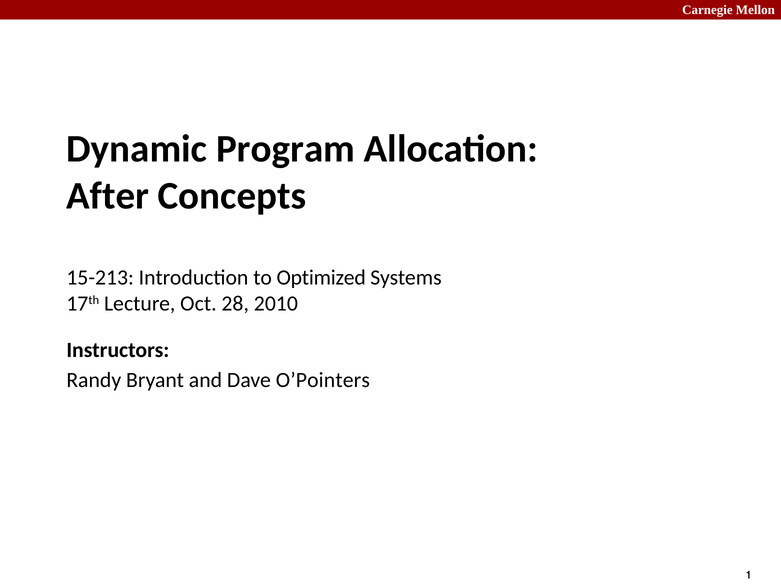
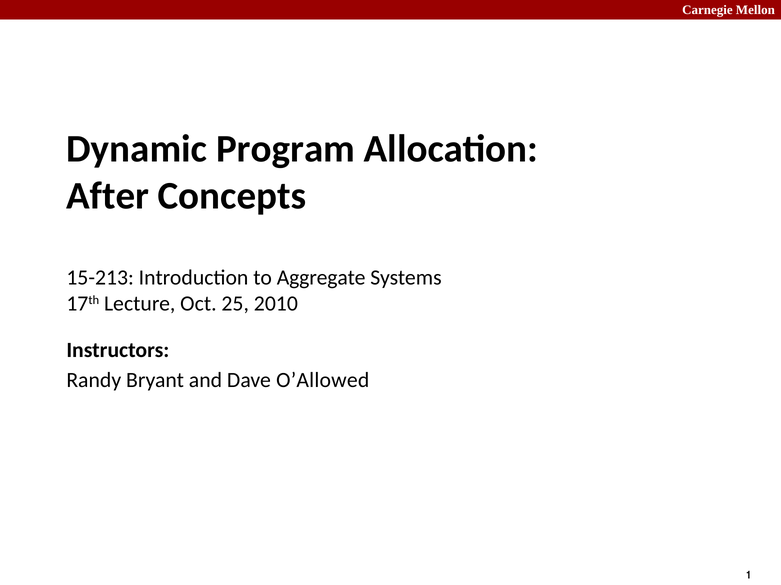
Optimized: Optimized -> Aggregate (321, 278)
28: 28 -> 25 (235, 304)
O’Pointers: O’Pointers -> O’Allowed (323, 381)
